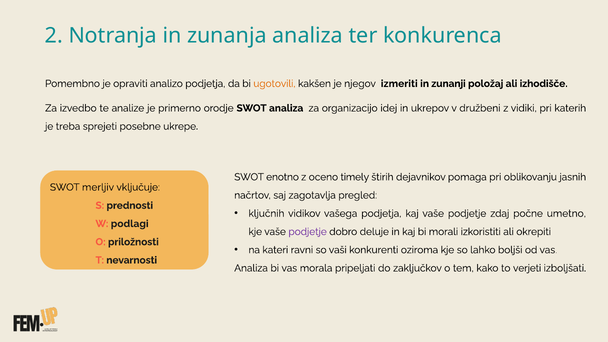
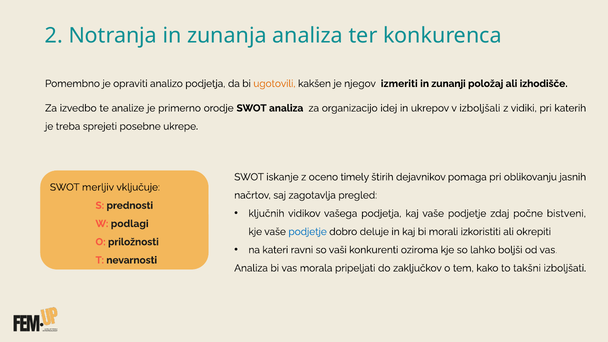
družbeni: družbeni -> izboljšali (480, 108)
enotno: enotno -> iskanje (282, 177)
umetno: umetno -> bistveni (566, 213)
podjetje colour: purple -> blue (308, 232)
verjeti: verjeti -> takšni (527, 268)
